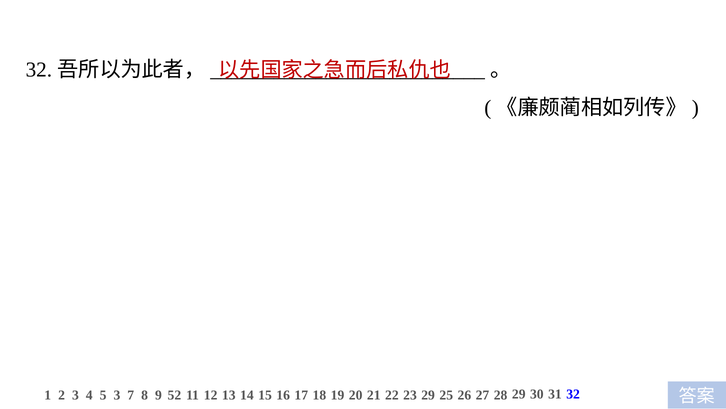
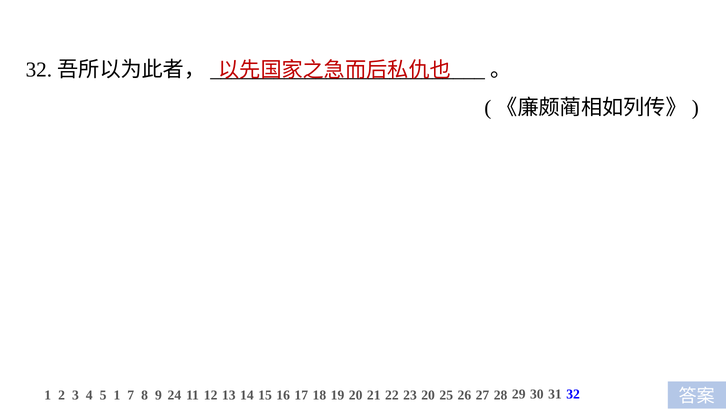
5 3: 3 -> 1 (117, 395)
52: 52 -> 24 (174, 395)
23 29: 29 -> 20 (428, 395)
